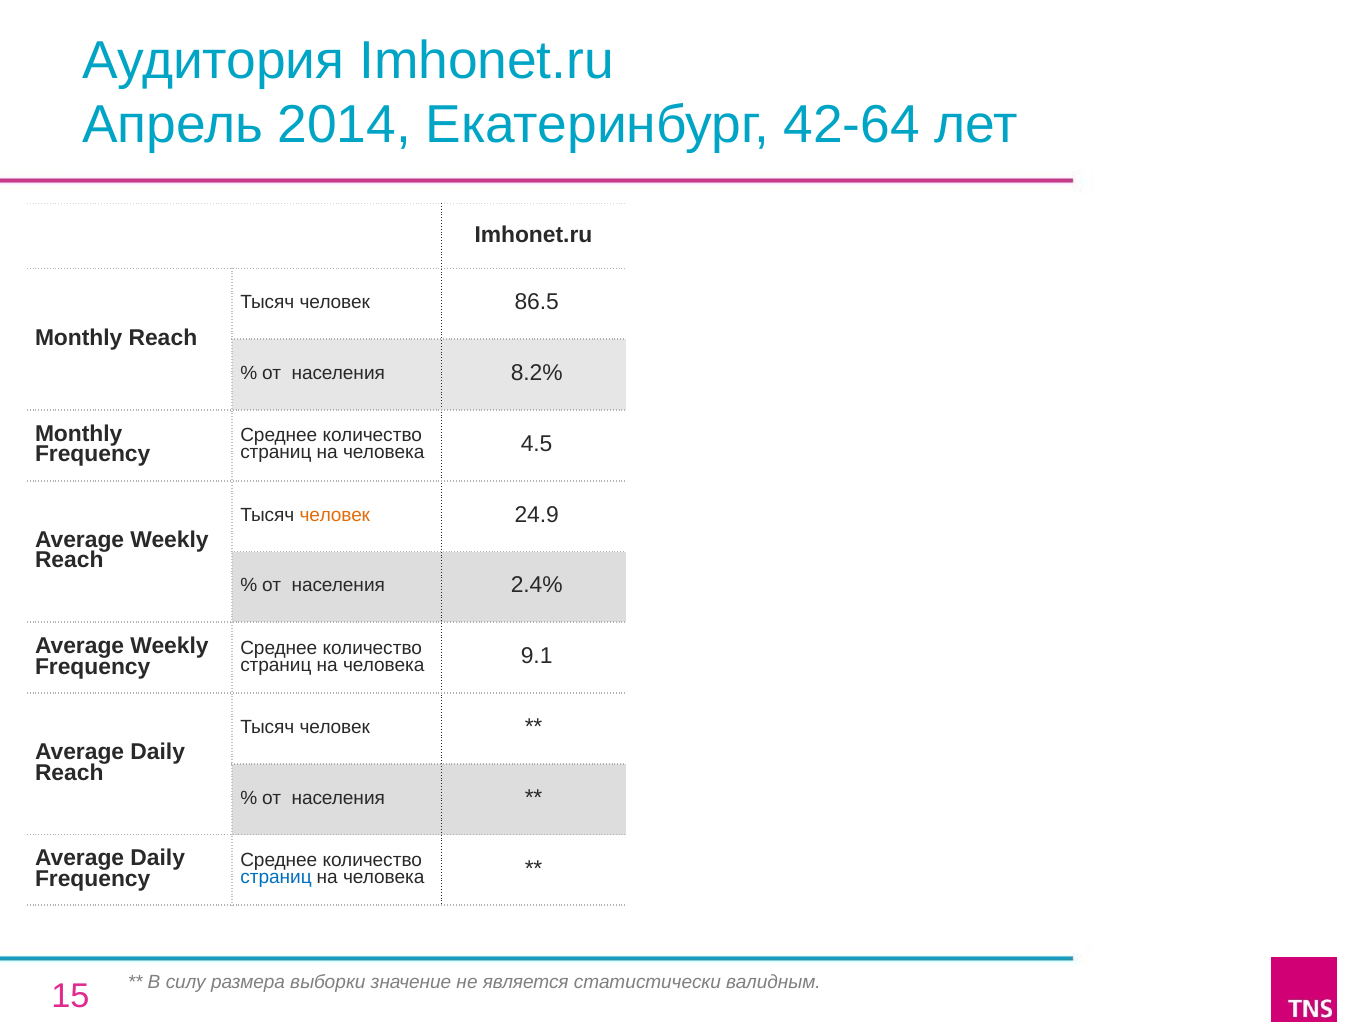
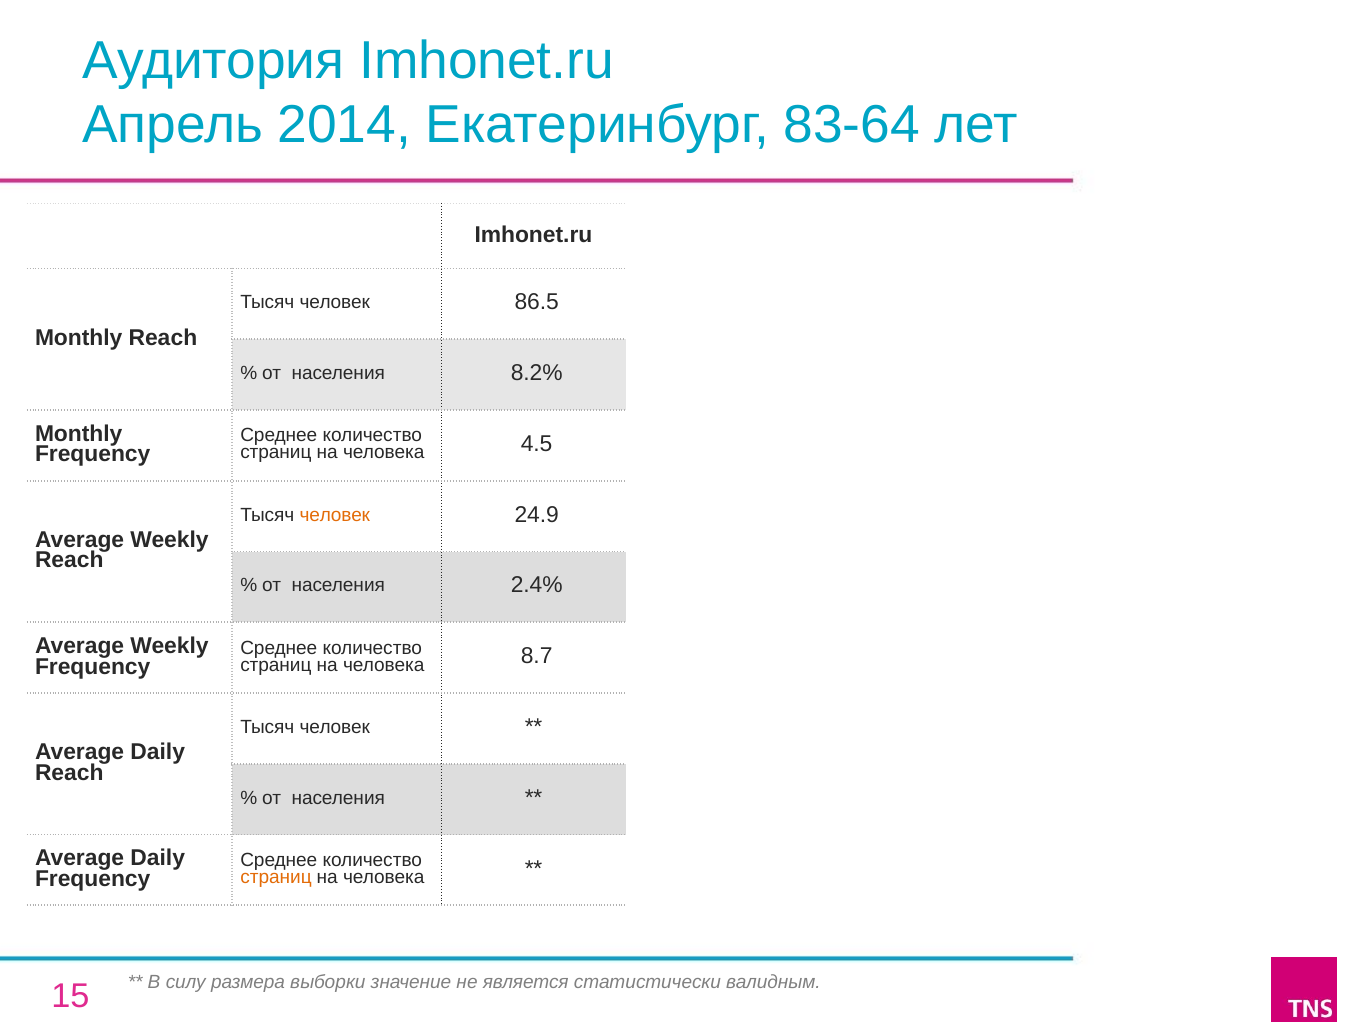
42-64: 42-64 -> 83-64 (852, 125)
9.1: 9.1 -> 8.7 (537, 656)
страниц colour: blue -> orange (276, 877)
